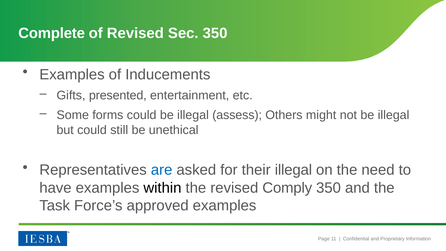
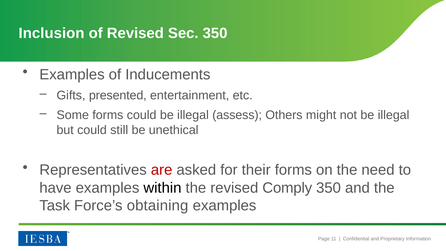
Complete: Complete -> Inclusion (52, 33)
are colour: blue -> red (162, 170)
their illegal: illegal -> forms (293, 170)
approved: approved -> obtaining (158, 206)
